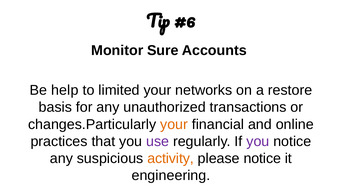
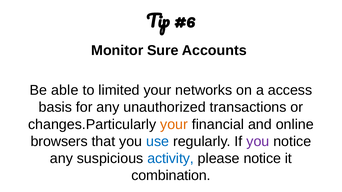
help: help -> able (65, 90)
restore: restore -> access (290, 90)
practices: practices -> browsers (59, 142)
use colour: purple -> blue (158, 142)
activity colour: orange -> blue (171, 159)
engineering: engineering -> combination (171, 176)
